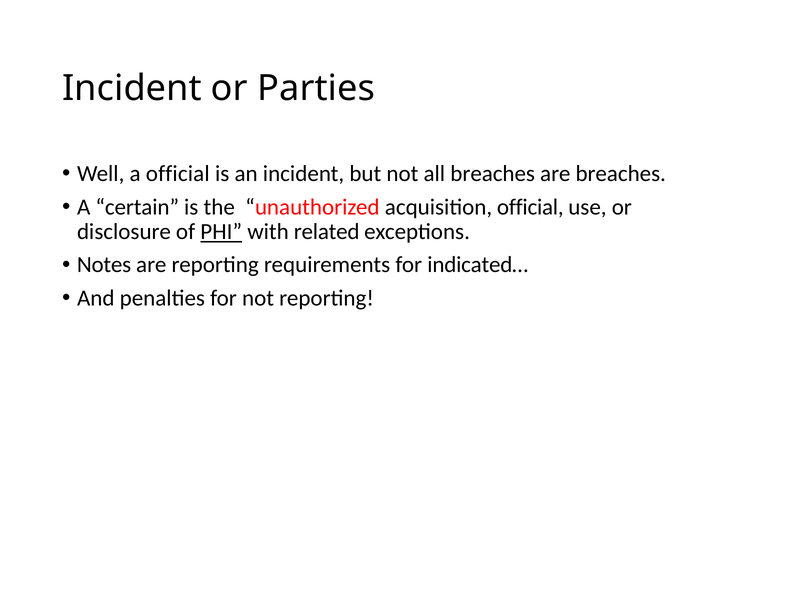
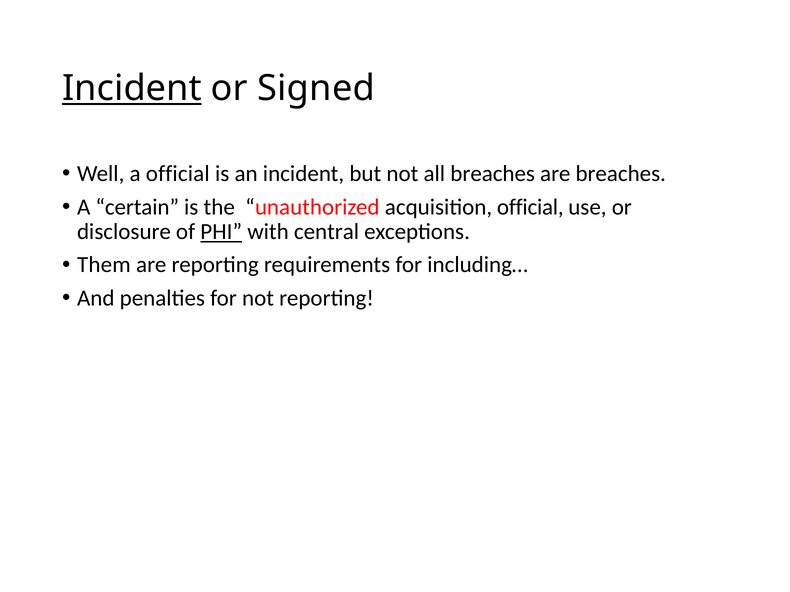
Incident underline: none -> present (132, 89)
Parties: Parties -> Signed (316, 89)
related: related -> central (327, 232)
Notes: Notes -> Them (104, 265)
indicated…: indicated… -> including… (478, 265)
